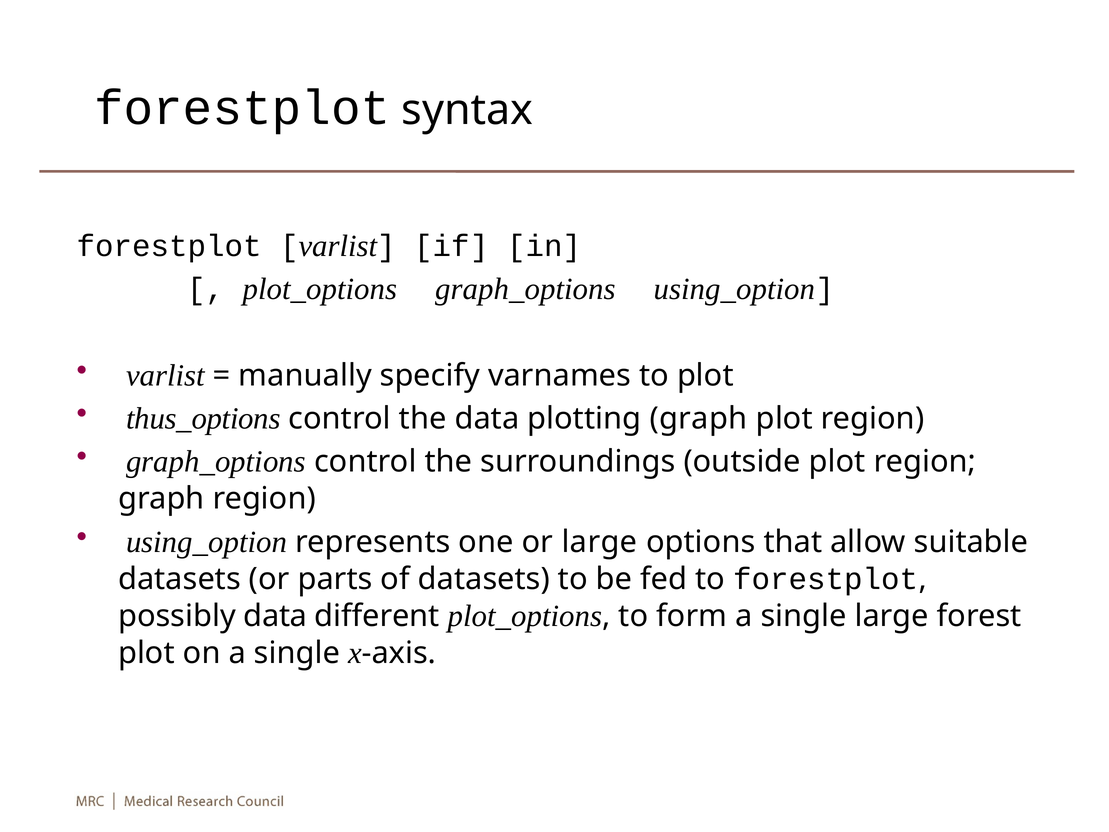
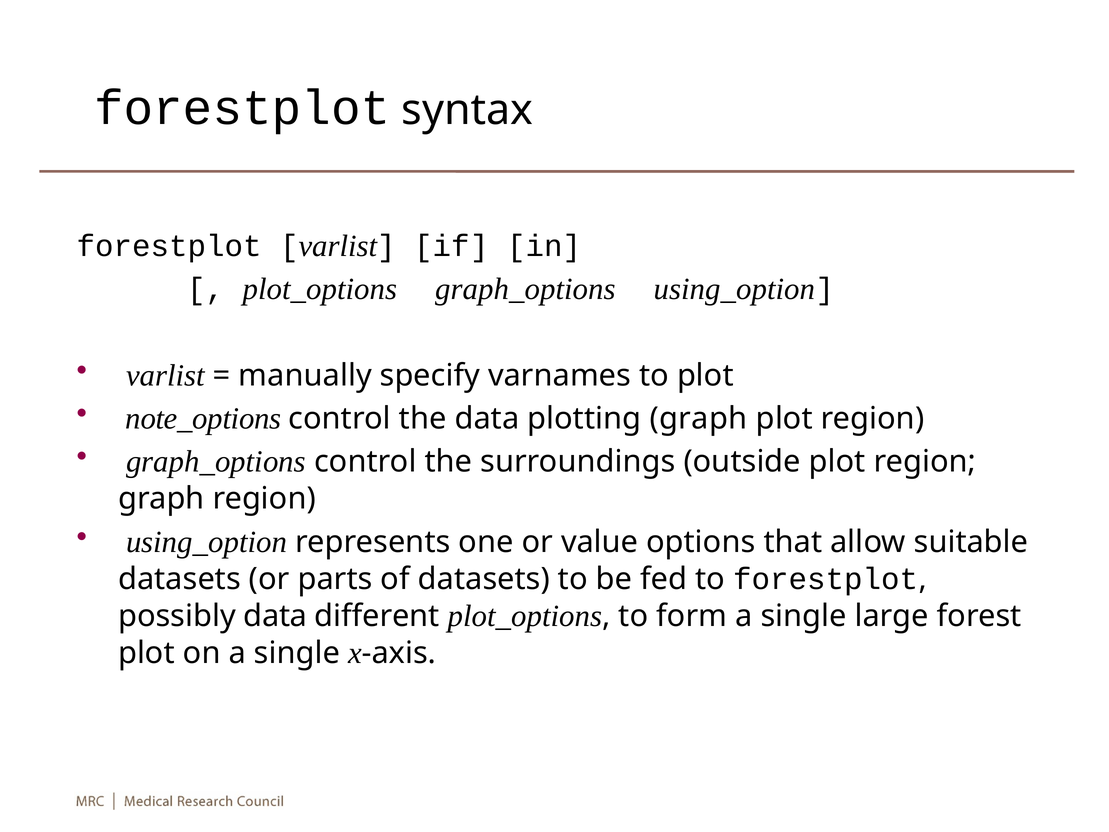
thus_options: thus_options -> note_options (203, 418)
or large: large -> value (600, 542)
